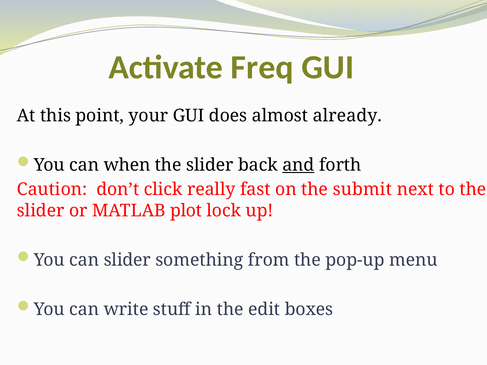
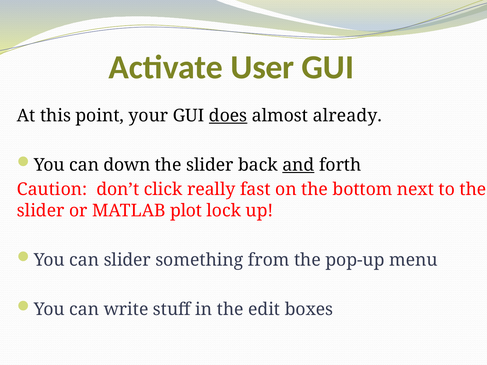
Freq: Freq -> User (262, 67)
does underline: none -> present (228, 116)
when: when -> down (127, 165)
submit: submit -> bottom (363, 190)
